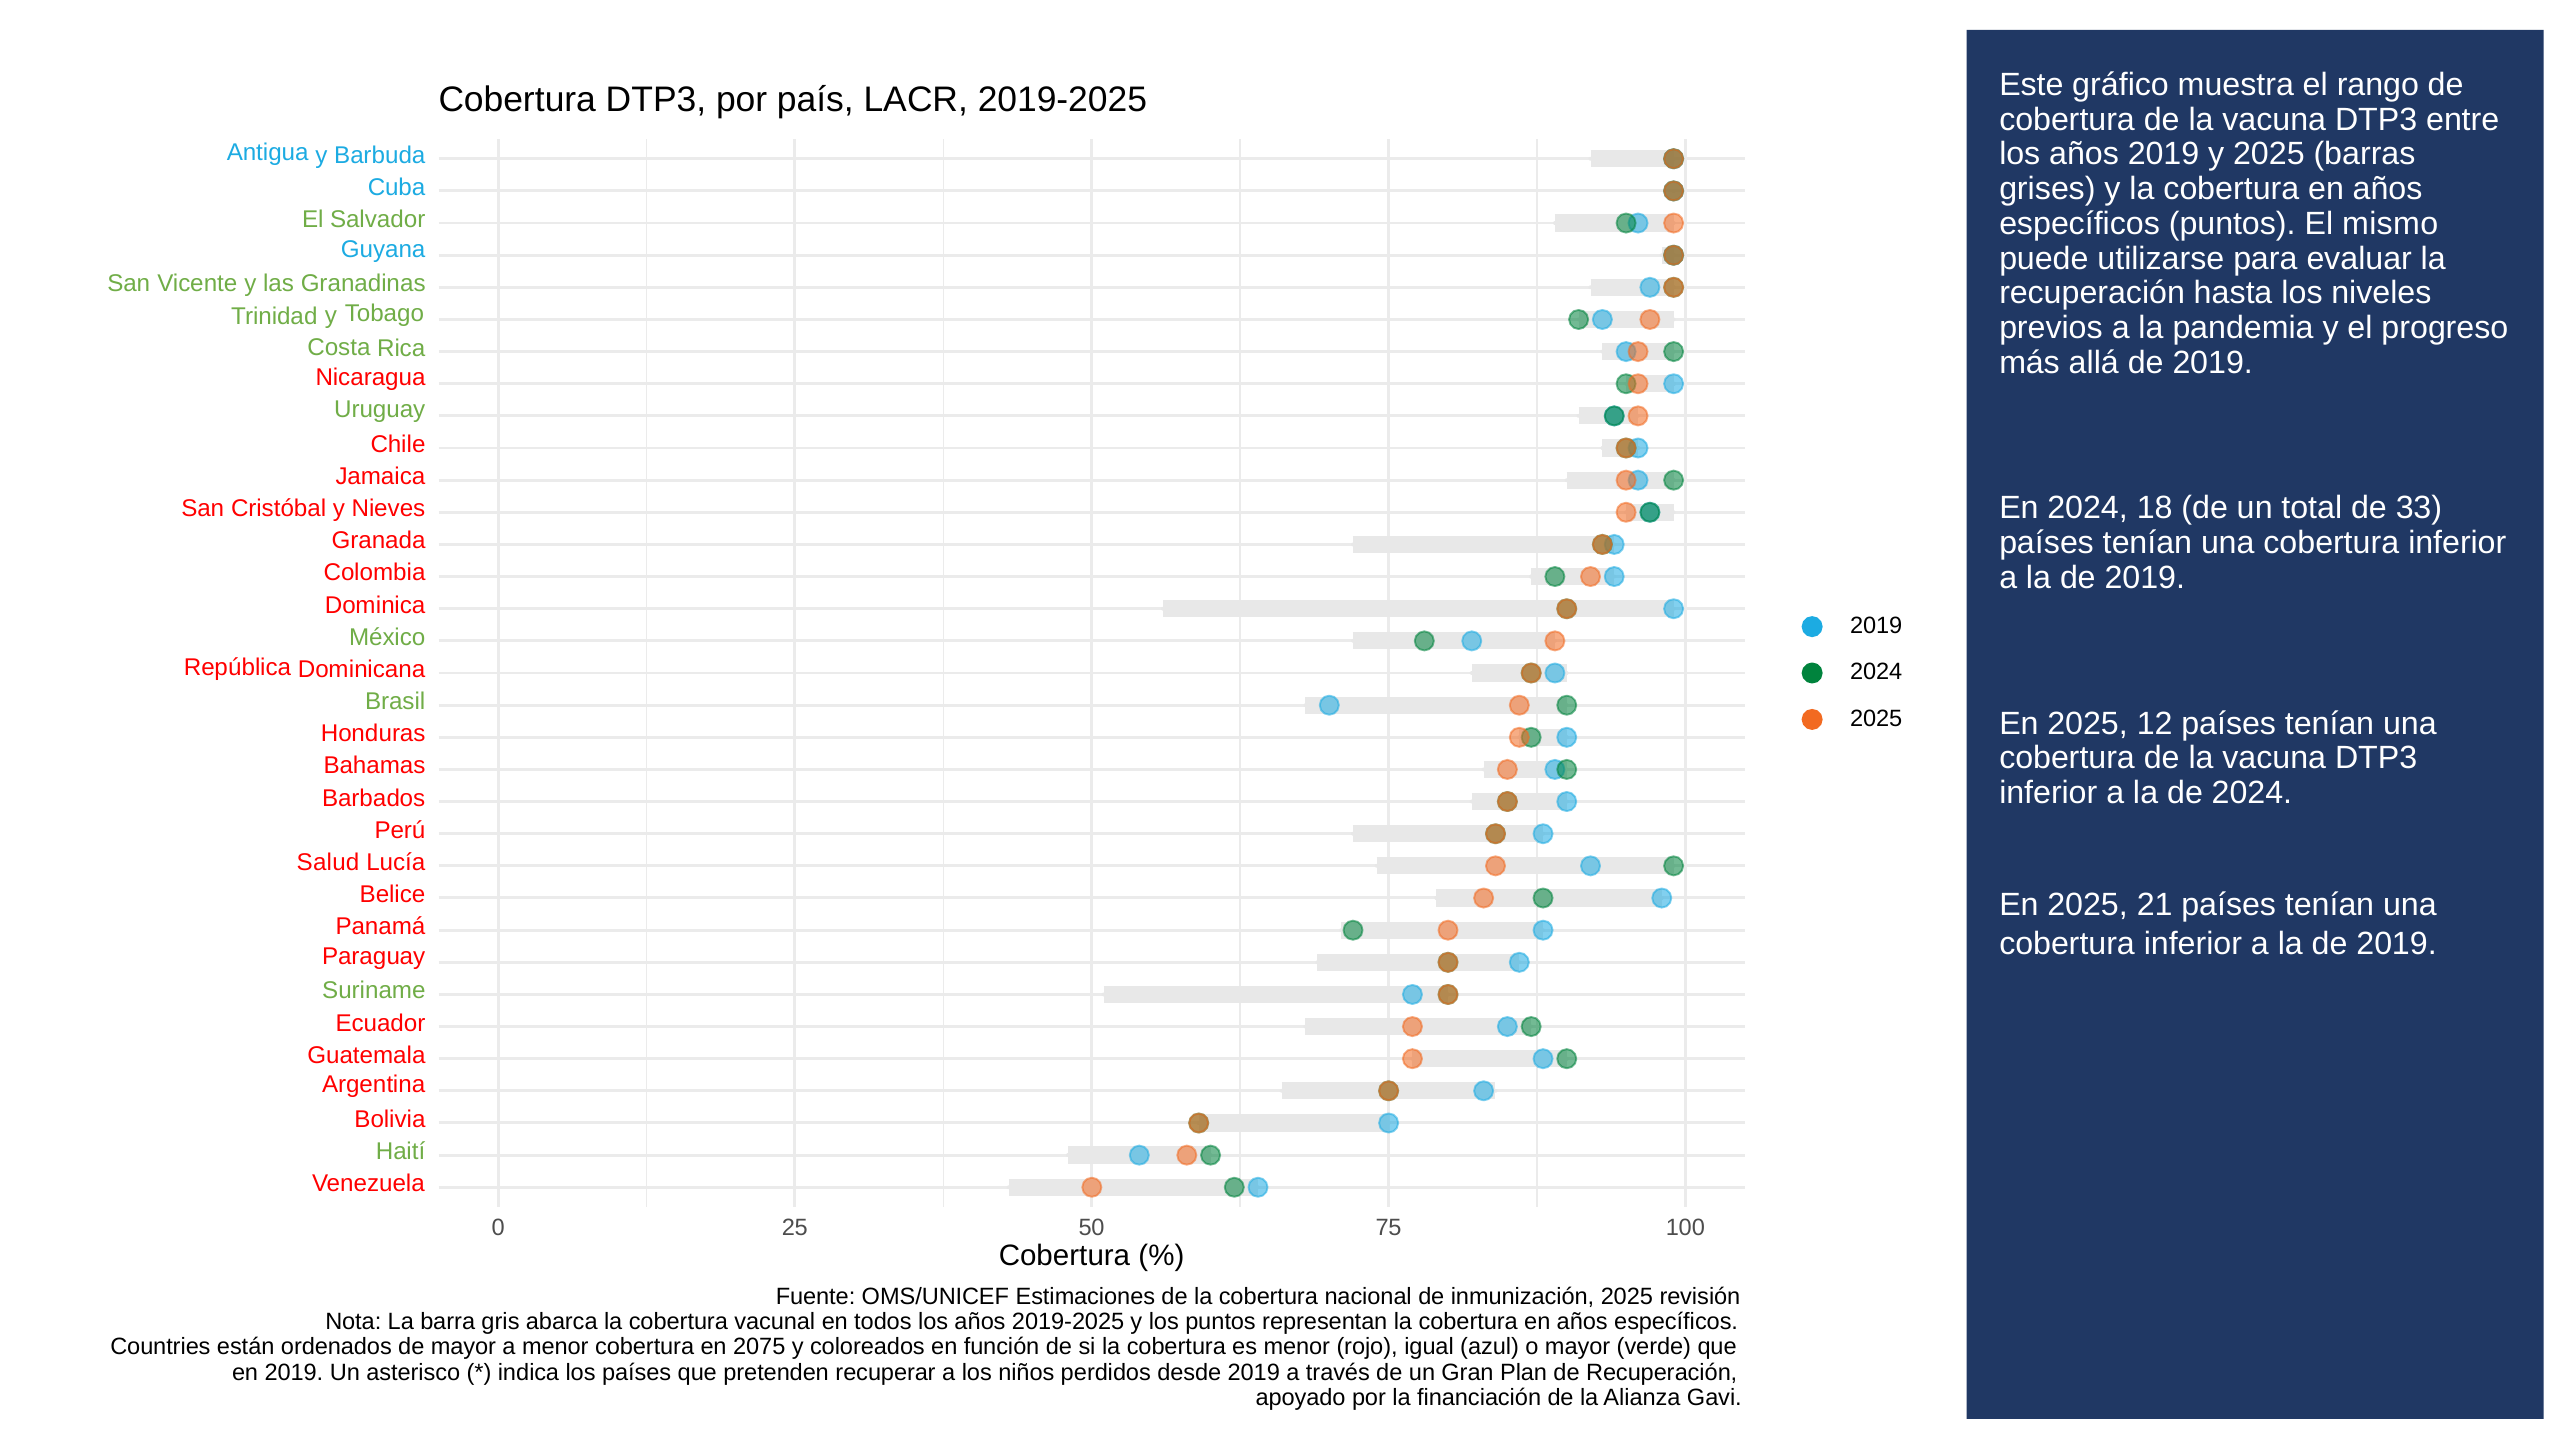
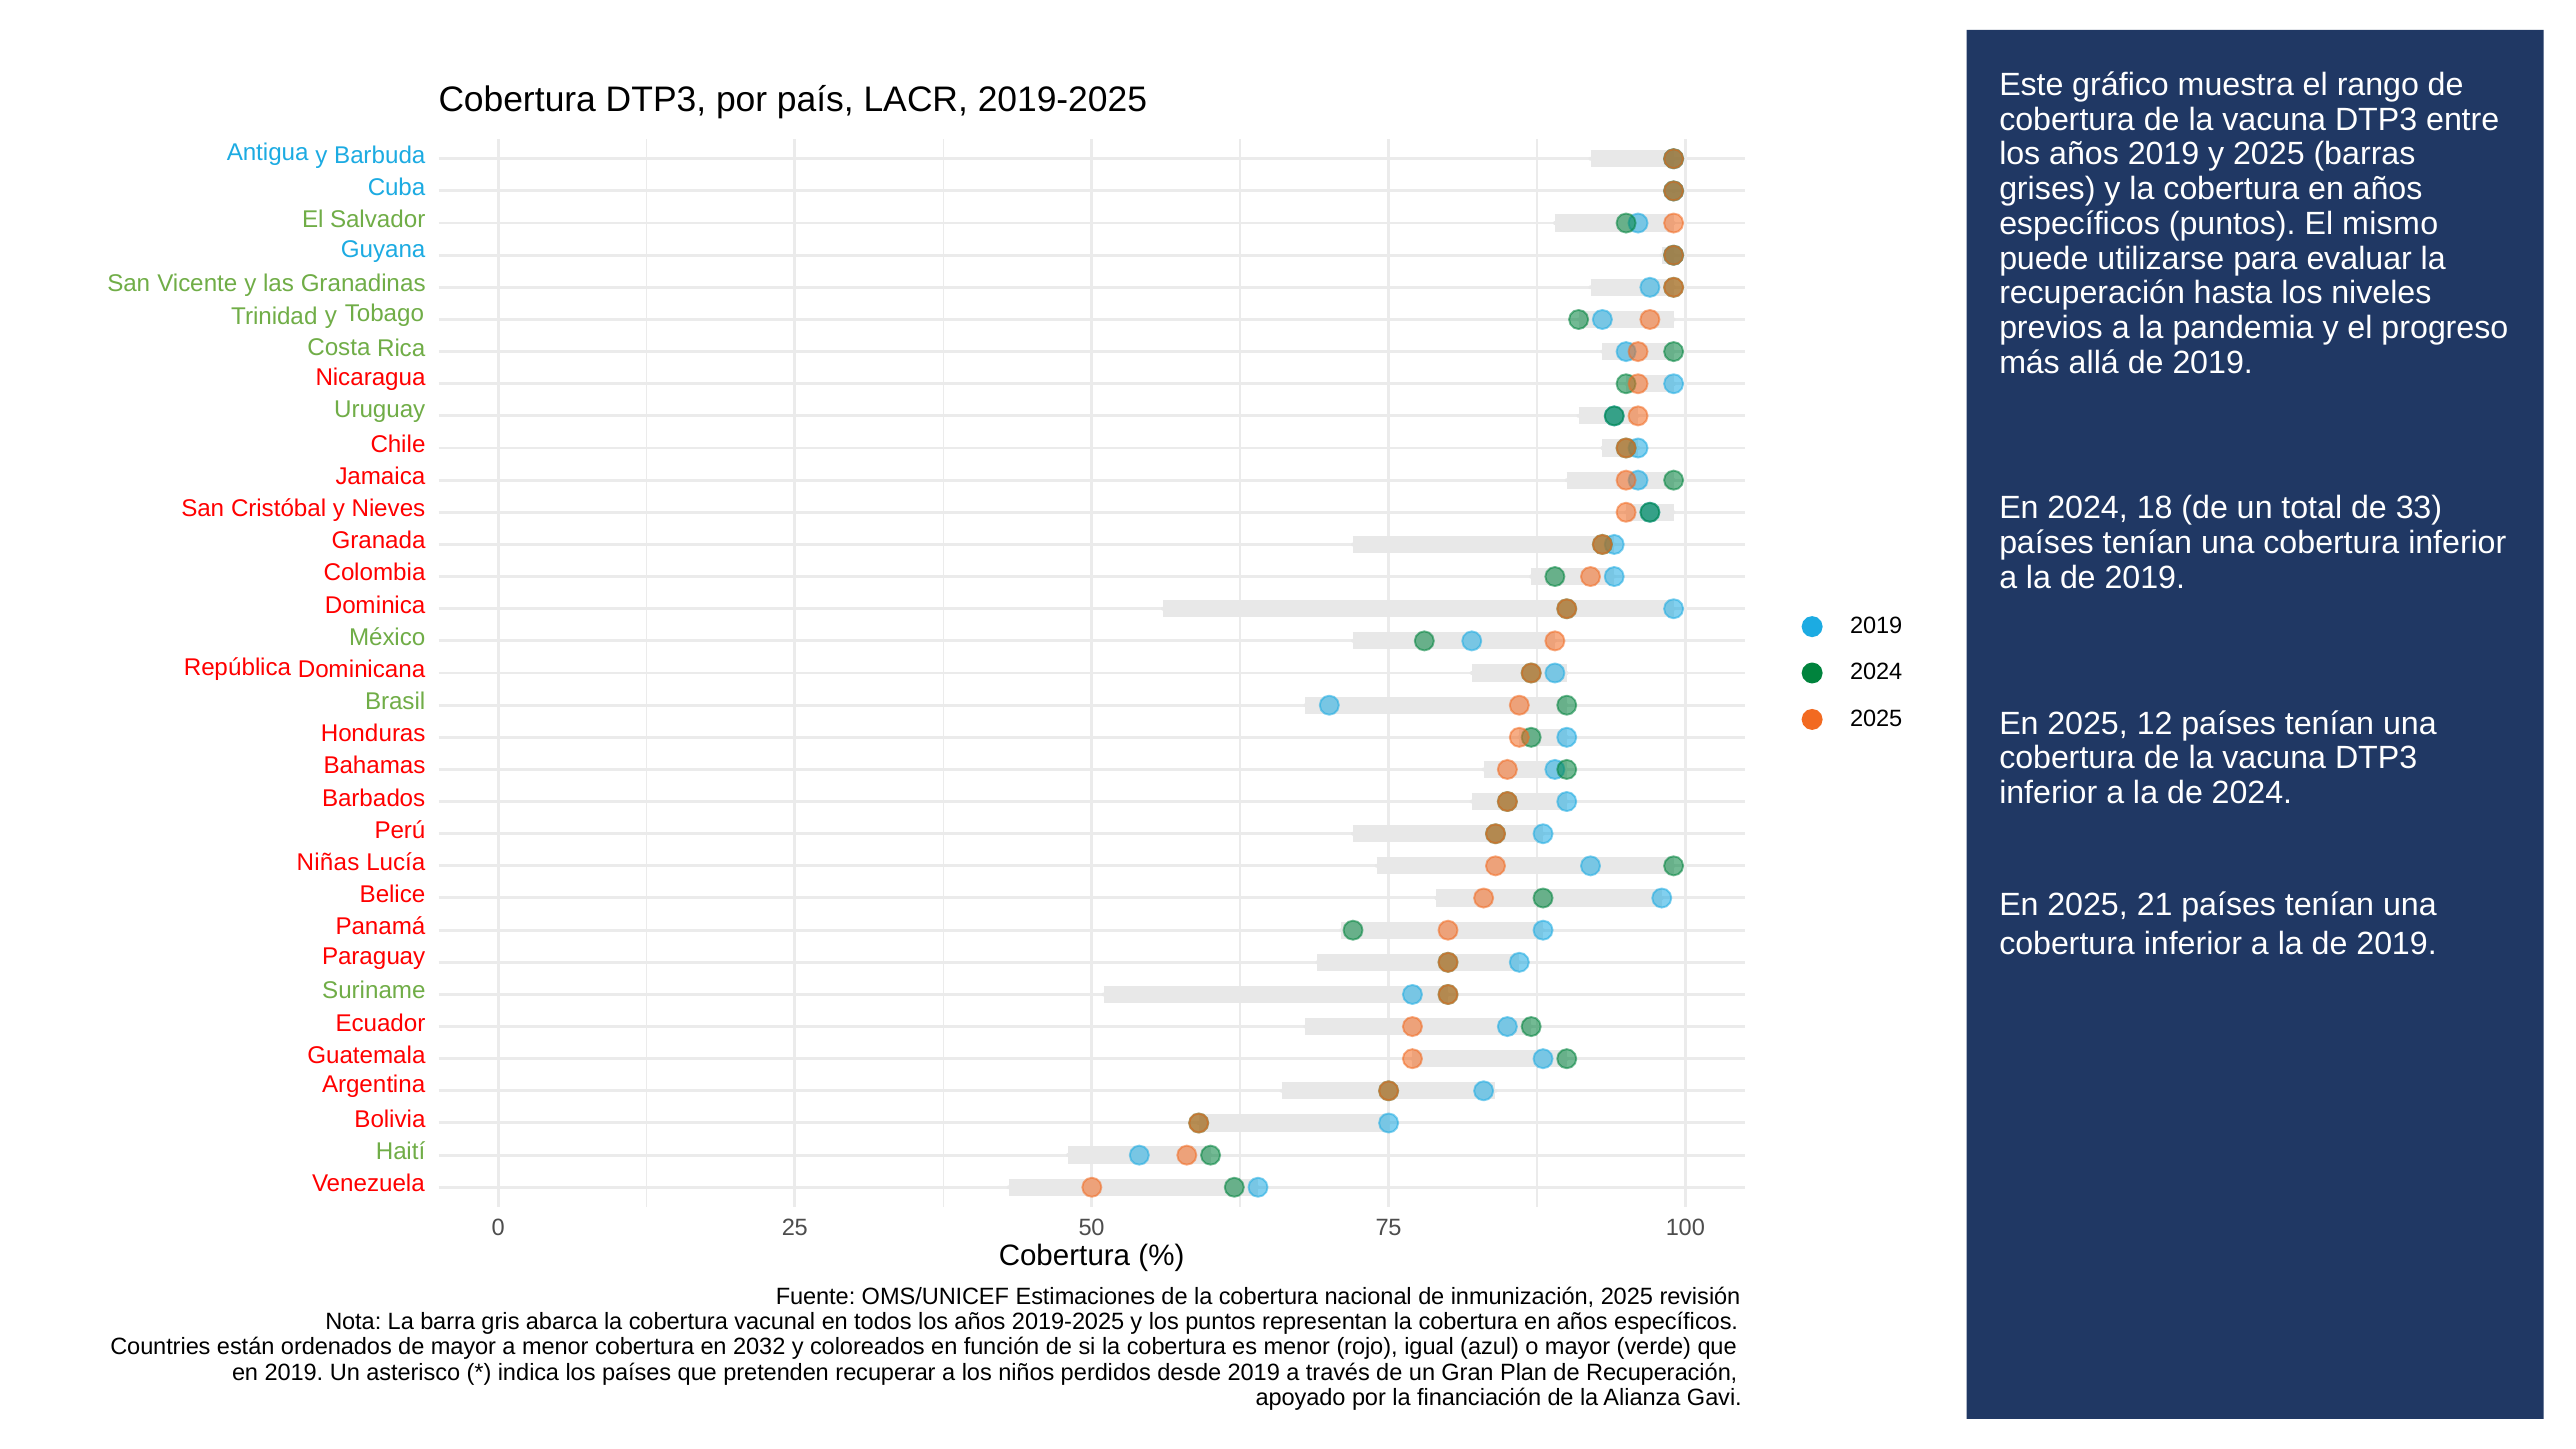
Salud: Salud -> Niñas (328, 862)
2075: 2075 -> 2032 (759, 1347)
